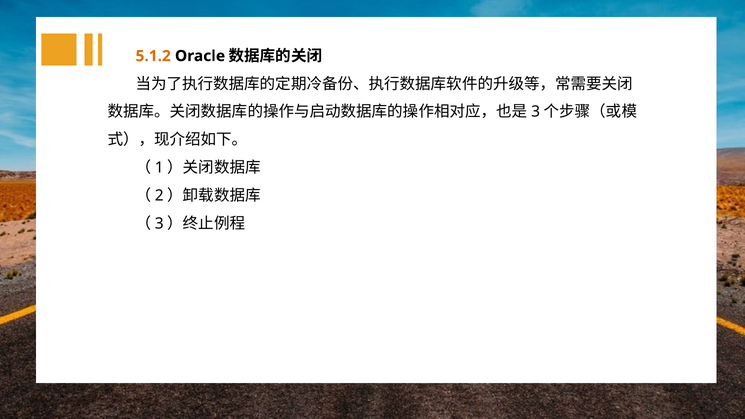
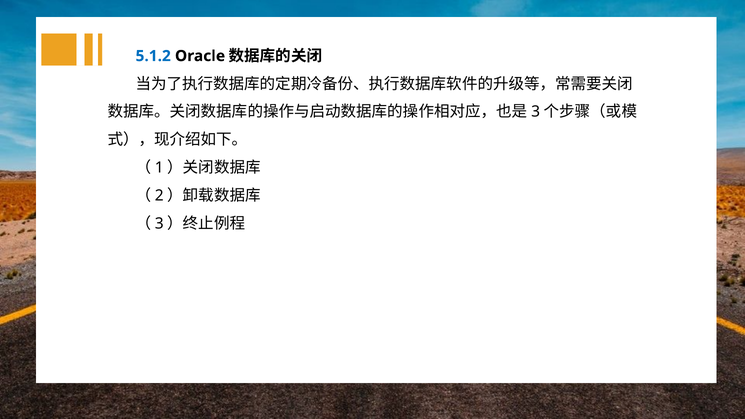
5.1.2 colour: orange -> blue (153, 56)
